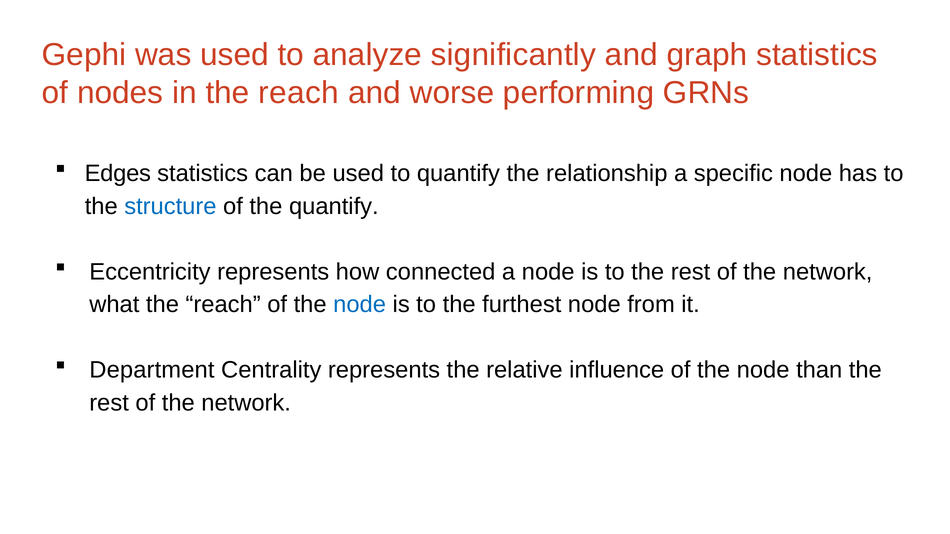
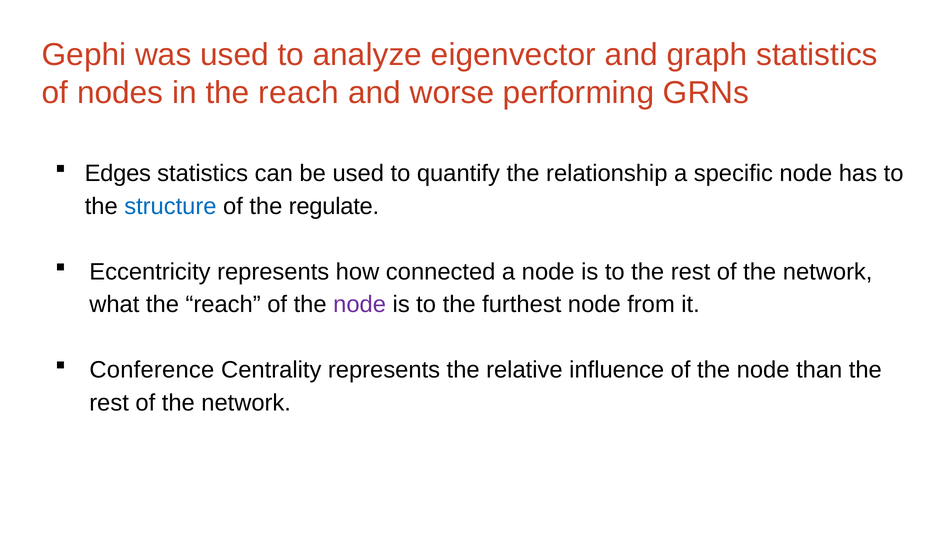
significantly: significantly -> eigenvector (513, 55)
the quantify: quantify -> regulate (334, 206)
node colour: blue -> purple (360, 305)
Department: Department -> Conference (152, 370)
